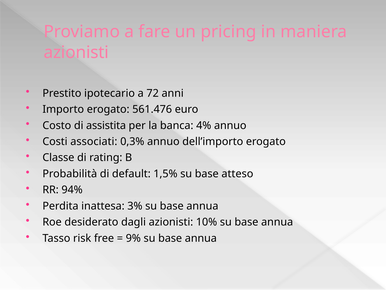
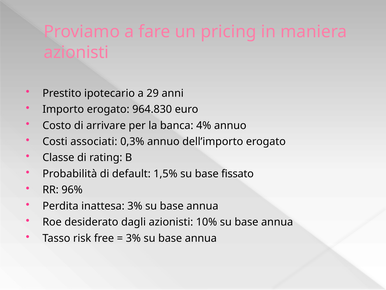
72: 72 -> 29 (153, 93)
561.476: 561.476 -> 964.830 (152, 109)
assistita: assistita -> arrivare (106, 125)
atteso: atteso -> fissato (238, 174)
94%: 94% -> 96% (72, 190)
9%: 9% -> 3% (133, 238)
